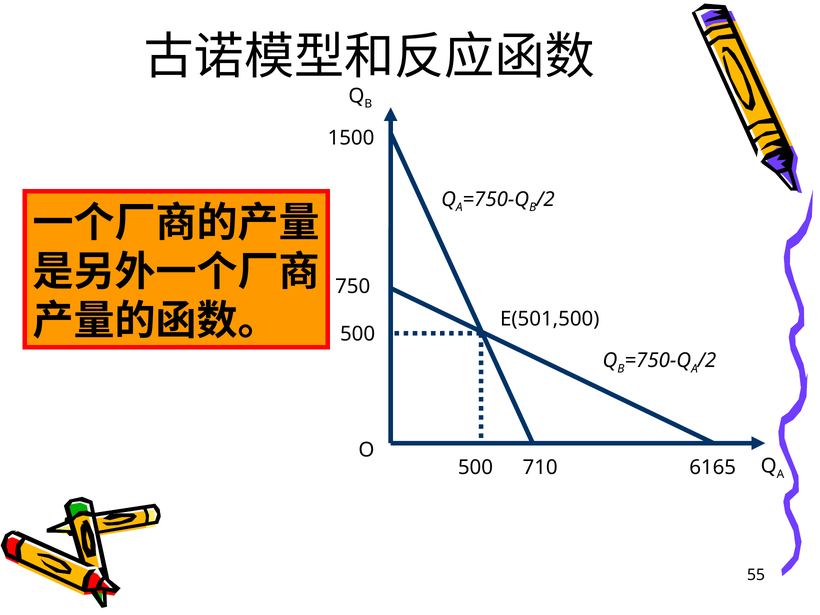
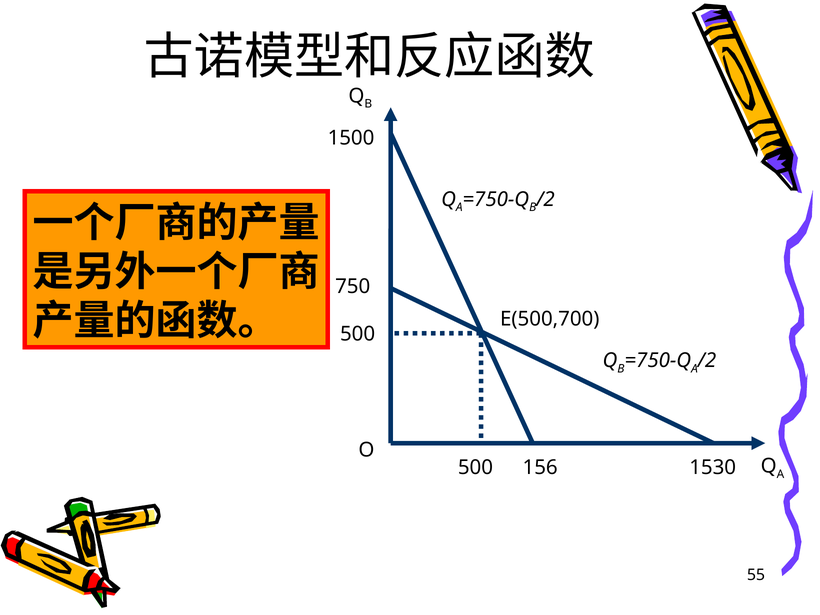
E(501,500: E(501,500 -> E(500,700 (550, 319)
710: 710 -> 156 (540, 467)
6165: 6165 -> 1530 (713, 467)
